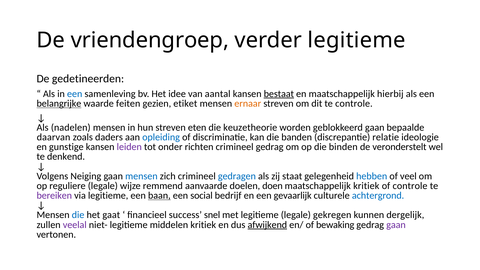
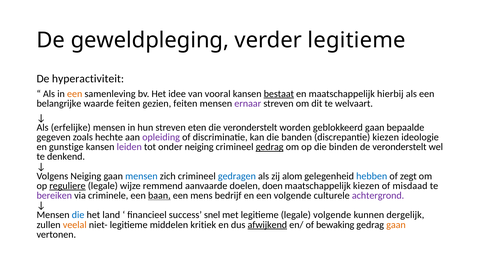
vriendengroep: vriendengroep -> geweldpleging (150, 40)
gedetineerden: gedetineerden -> hyperactiviteit (88, 79)
een colour: blue -> orange (75, 94)
aantal: aantal -> vooral (218, 94)
belangrijke underline: present -> none (59, 104)
gezien etiket: etiket -> feiten (185, 104)
ernaar colour: orange -> purple (248, 104)
te controle: controle -> welvaart (354, 104)
nadelen: nadelen -> erfelijke (71, 127)
die keuzetheorie: keuzetheorie -> veronderstelt (250, 127)
daarvan: daarvan -> gegeven (54, 137)
daders: daders -> hechte (109, 137)
opleiding colour: blue -> purple (161, 137)
discrepantie relatie: relatie -> kiezen (386, 137)
onder richten: richten -> neiging (199, 147)
gedrag underline: none -> present (270, 147)
staat: staat -> alom (292, 176)
veel: veel -> zegt (408, 176)
reguliere underline: none -> present (67, 186)
maatschappelijk kritiek: kritiek -> kiezen (366, 186)
of controle: controle -> misdaad (410, 186)
via legitieme: legitieme -> criminele (108, 196)
social: social -> mens (201, 196)
een gevaarlijk: gevaarlijk -> volgende (293, 196)
achtergrond colour: blue -> purple (378, 196)
gaat: gaat -> land (111, 215)
legale gekregen: gekregen -> volgende (332, 215)
veelal colour: purple -> orange (75, 225)
gaan colour: purple -> orange (396, 225)
